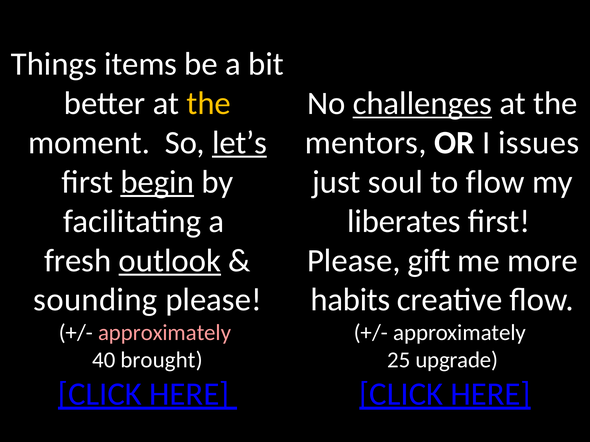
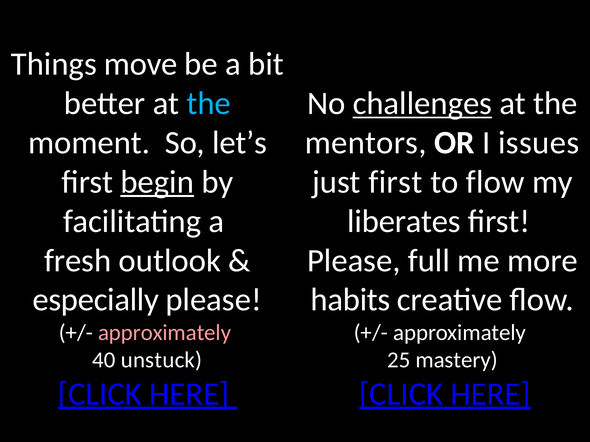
items: items -> move (141, 64)
the colour: yellow -> light blue (209, 104)
let’s underline: present -> none (239, 143)
just soul: soul -> first (395, 182)
outlook underline: present -> none (170, 261)
gift: gift -> full (429, 261)
sounding: sounding -> especially (96, 300)
brought: brought -> unstuck (161, 360)
upgrade: upgrade -> mastery (457, 360)
